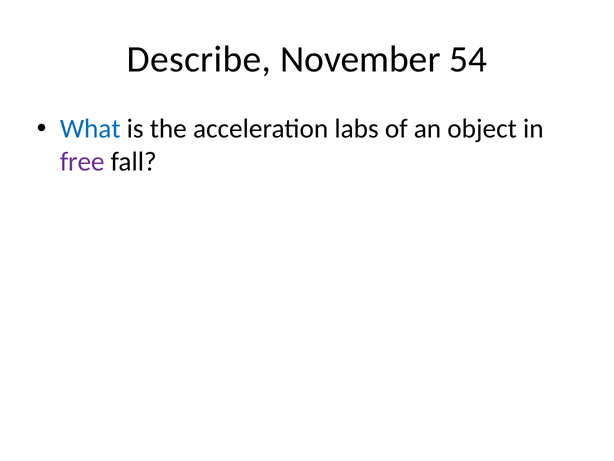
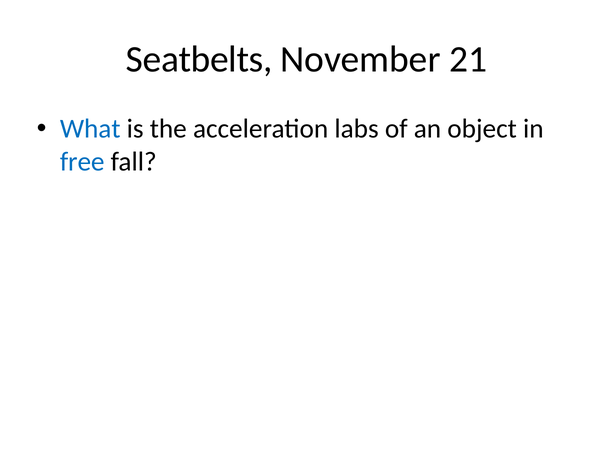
Describe: Describe -> Seatbelts (199, 59)
54: 54 -> 21 (468, 59)
free colour: purple -> blue (82, 162)
